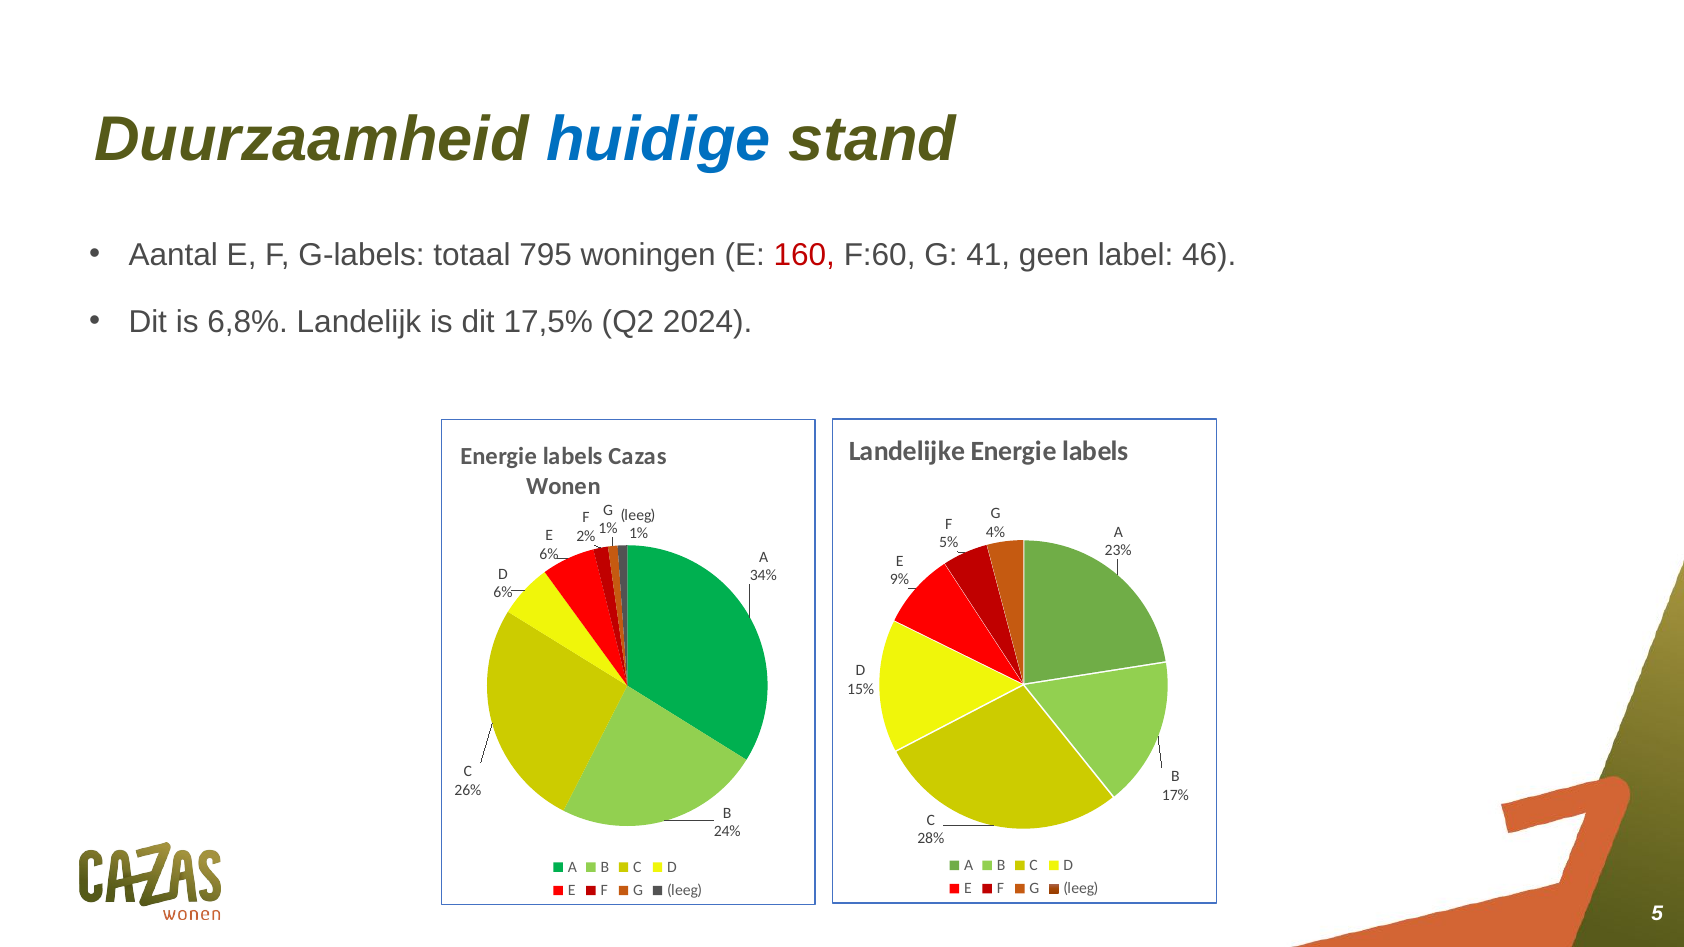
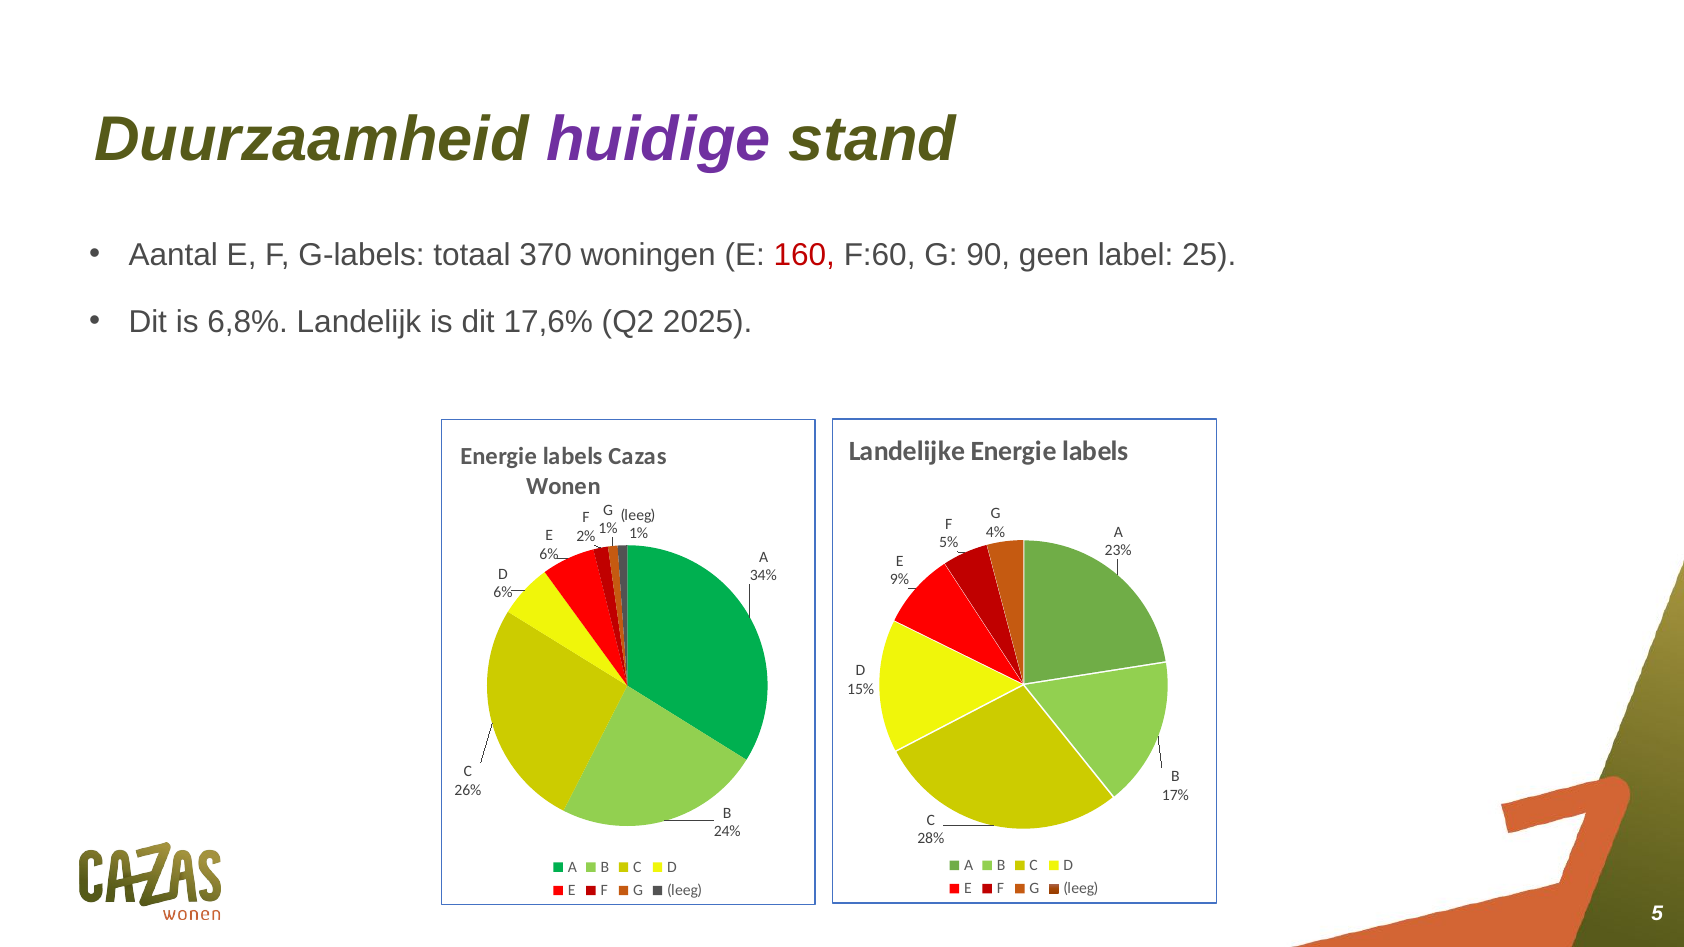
huidige colour: blue -> purple (659, 139)
795: 795 -> 370 (546, 255)
41: 41 -> 90 (988, 255)
46: 46 -> 25 (1209, 255)
17,5%: 17,5% -> 17,6% (548, 322)
2024: 2024 -> 2025 (708, 322)
